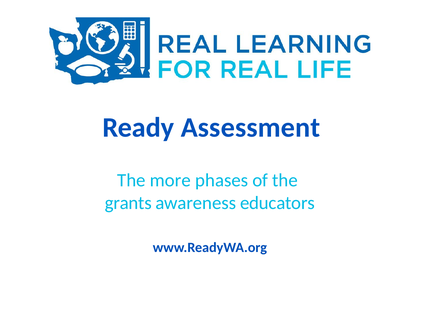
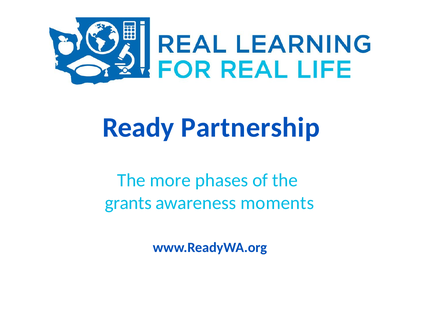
Assessment: Assessment -> Partnership (250, 128)
educators: educators -> moments (277, 203)
